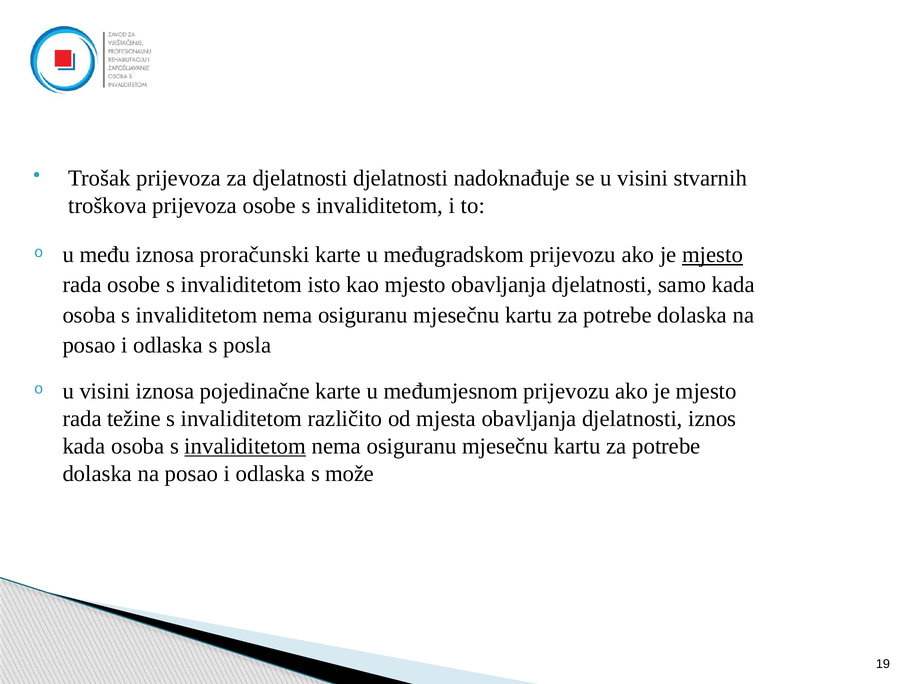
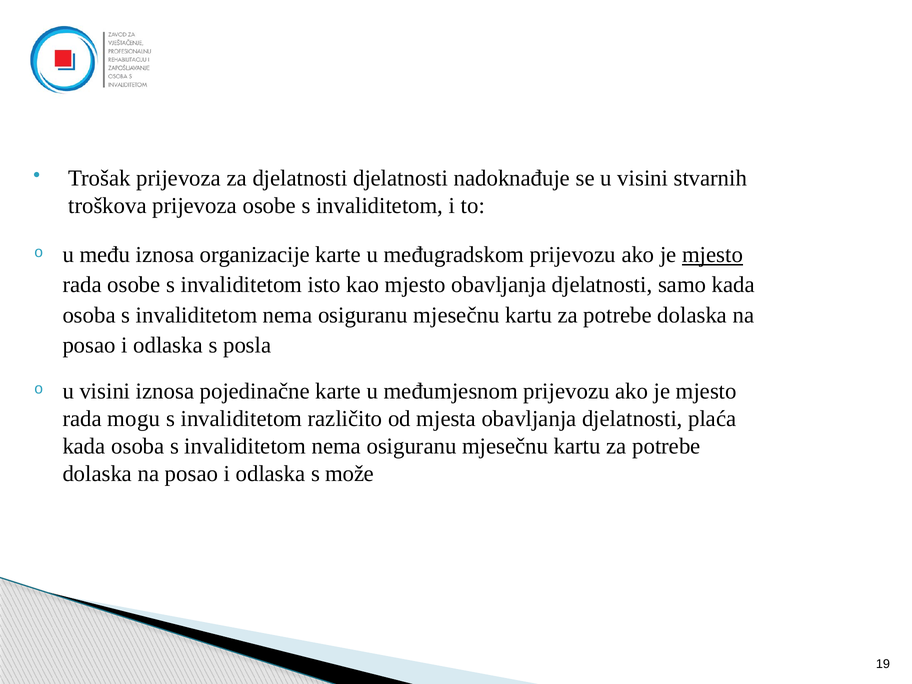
proračunski: proračunski -> organizacije (255, 255)
težine: težine -> mogu (134, 419)
iznos: iznos -> plaća (712, 419)
invaliditetom underline: present -> none (245, 446)
